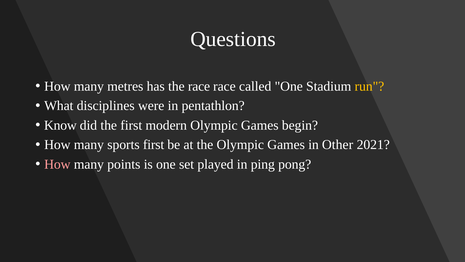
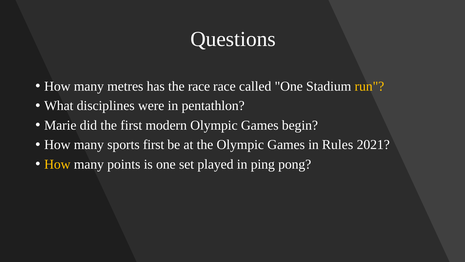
Know: Know -> Marie (60, 125)
Other: Other -> Rules (338, 145)
How colour: pink -> yellow (57, 164)
